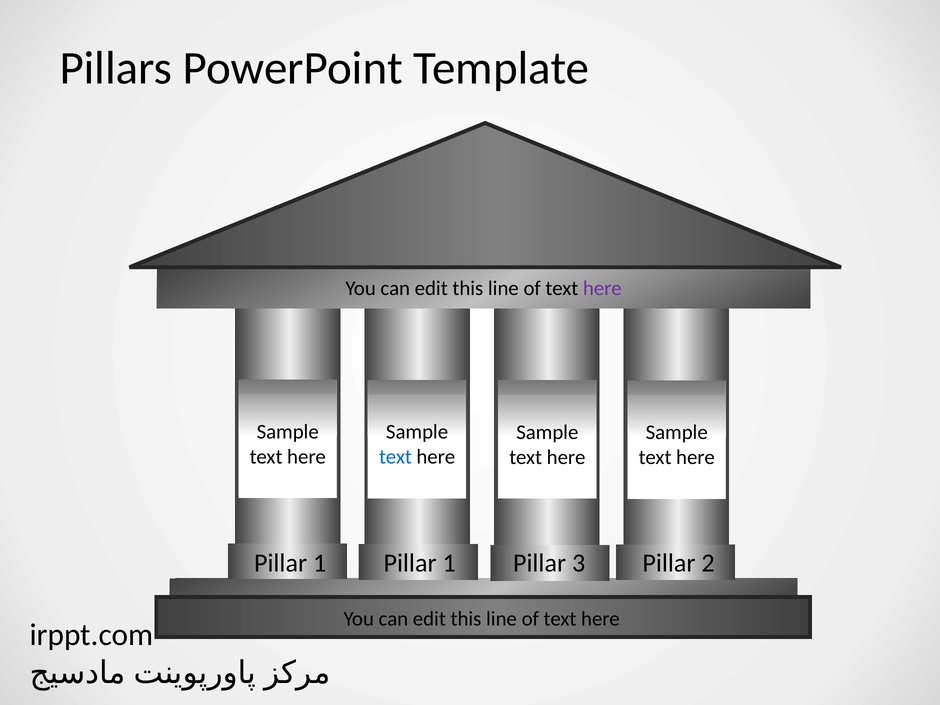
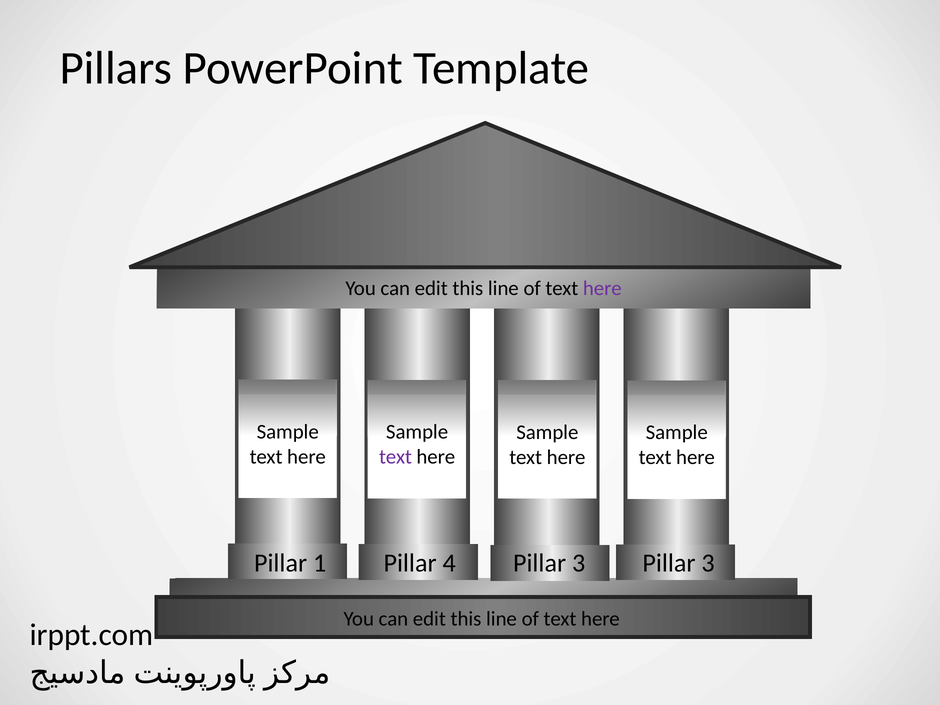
text colour: blue -> purple (395, 457)
1 Pillar 1: 1 -> 4 (449, 563)
3 Pillar 2: 2 -> 3 (708, 563)
